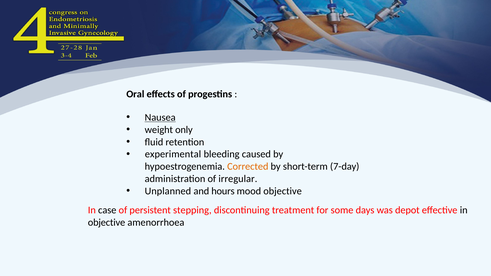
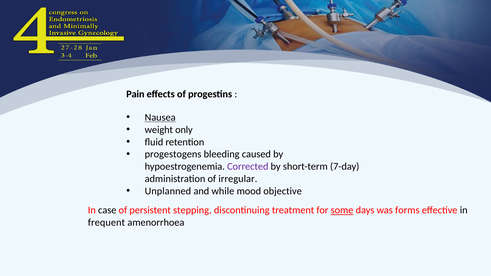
Oral: Oral -> Pain (135, 94)
experimental: experimental -> progestogens (173, 154)
Corrected colour: orange -> purple (248, 167)
hours: hours -> while (223, 191)
some underline: none -> present (342, 210)
depot: depot -> forms (407, 210)
objective: objective -> frequent (106, 223)
